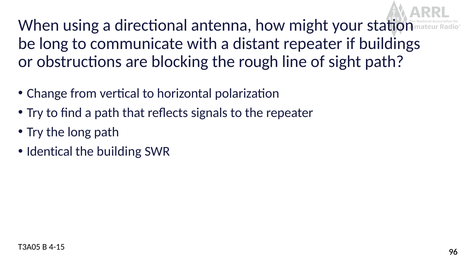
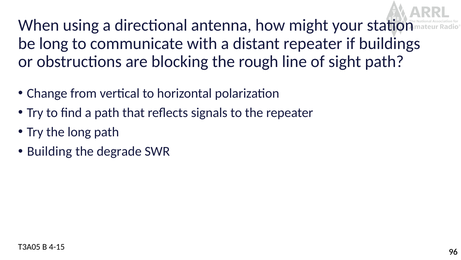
Identical: Identical -> Building (50, 151)
building: building -> degrade (119, 151)
